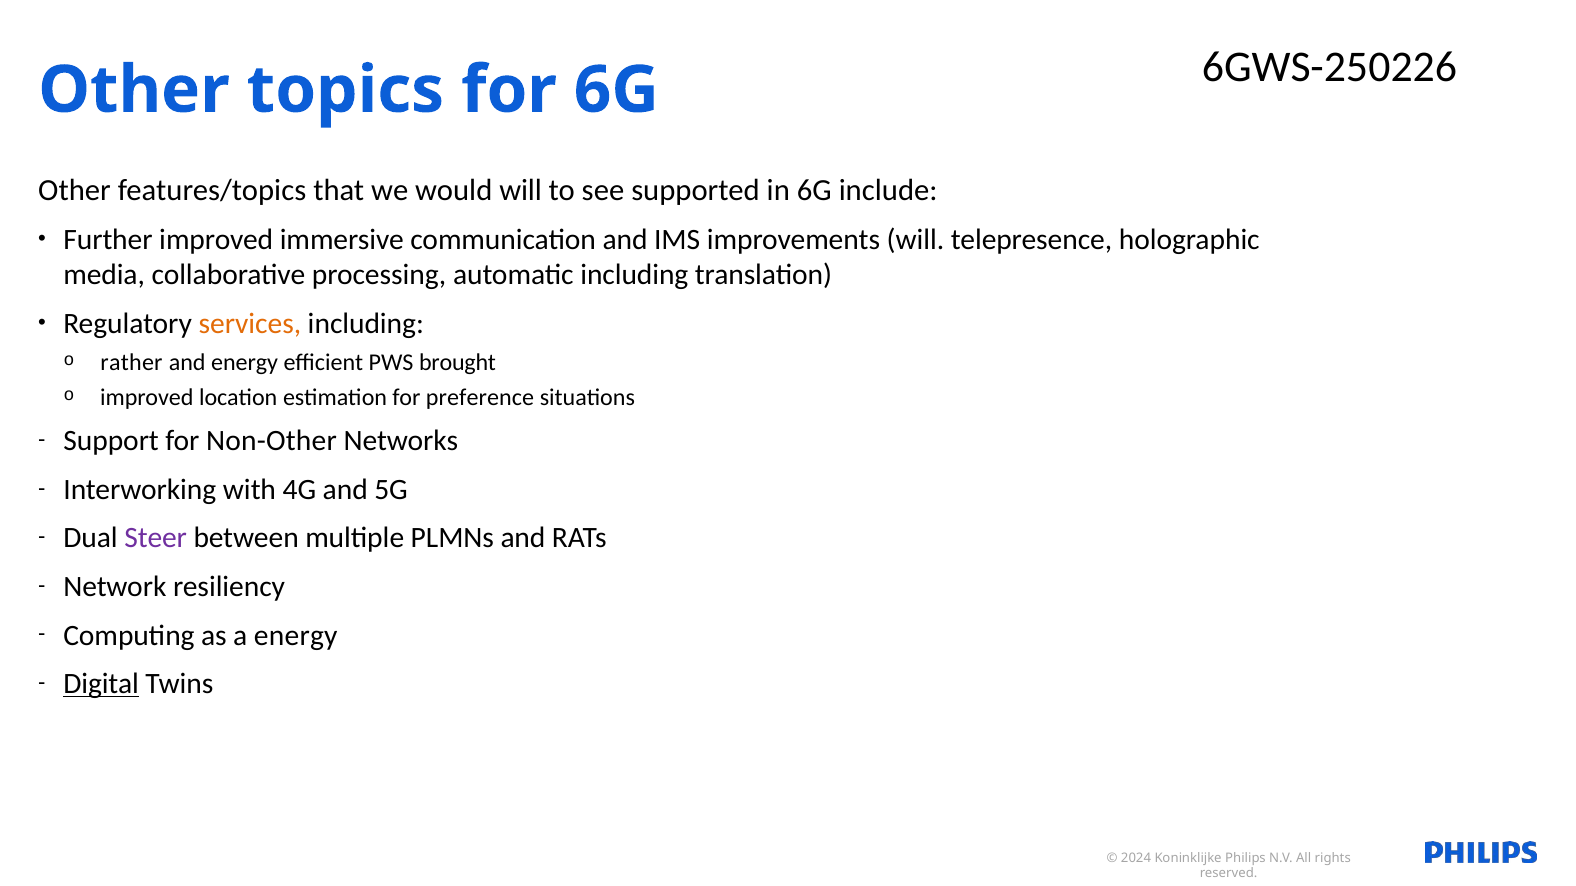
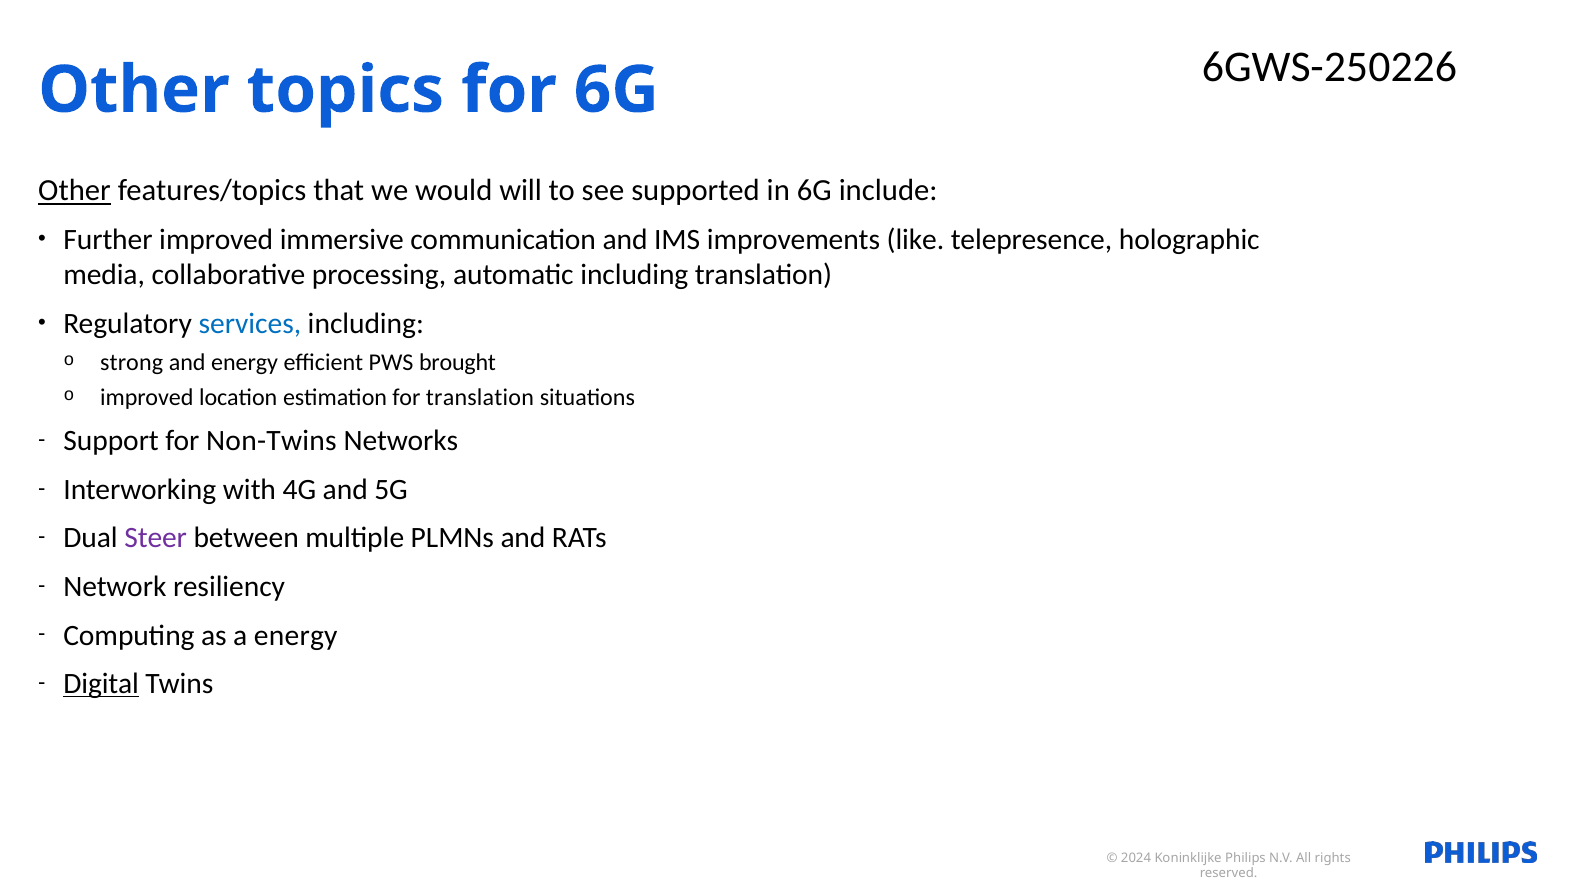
Other underline: none -> present (75, 191)
improvements will: will -> like (915, 240)
services colour: orange -> blue (250, 324)
rather: rather -> strong (132, 362)
for preference: preference -> translation (480, 398)
Non-Other: Non-Other -> Non-Twins (271, 441)
